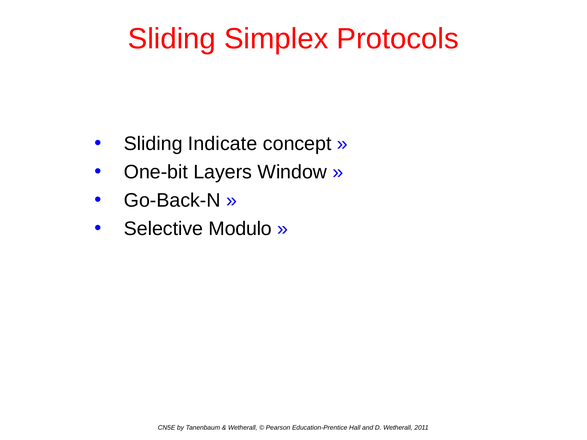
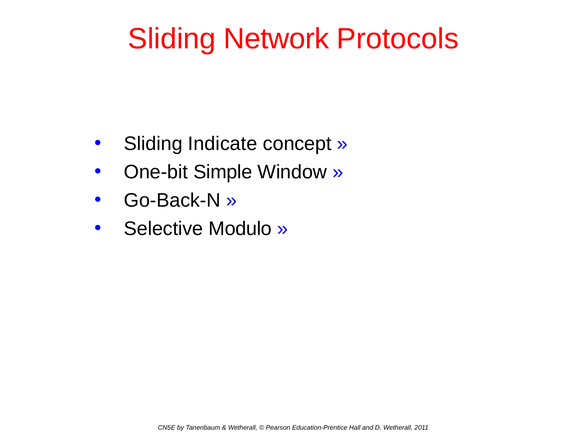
Simplex: Simplex -> Network (276, 39)
Layers: Layers -> Simple (223, 172)
